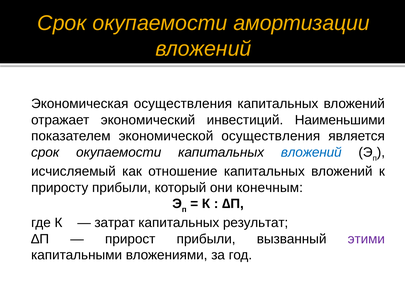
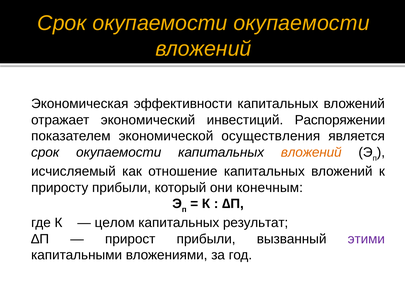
окупаемости амортизации: амортизации -> окупаемости (302, 23)
Экономическая осуществления: осуществления -> эффективности (183, 104)
Наименьшими: Наименьшими -> Распоряжении (340, 120)
вложений colour: blue -> orange (311, 153)
затрат: затрат -> целом (115, 223)
